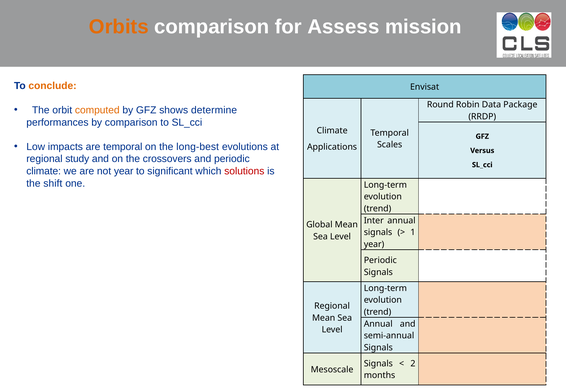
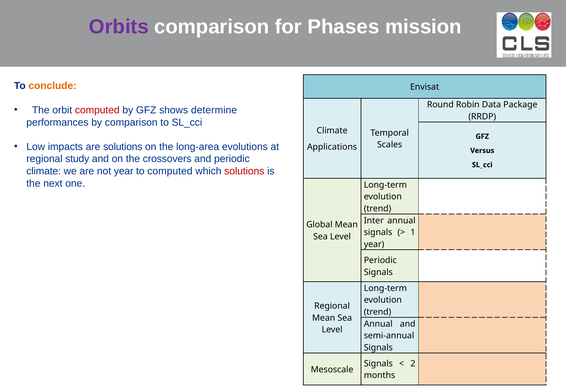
Orbits colour: orange -> purple (119, 27)
Assess: Assess -> Phases (343, 27)
computed colour: orange -> red (97, 110)
are temporal: temporal -> solutions (123, 147)
long-best: long-best -> long-area (198, 147)
to significant: significant -> computed (170, 171)
shift: shift -> next (53, 183)
